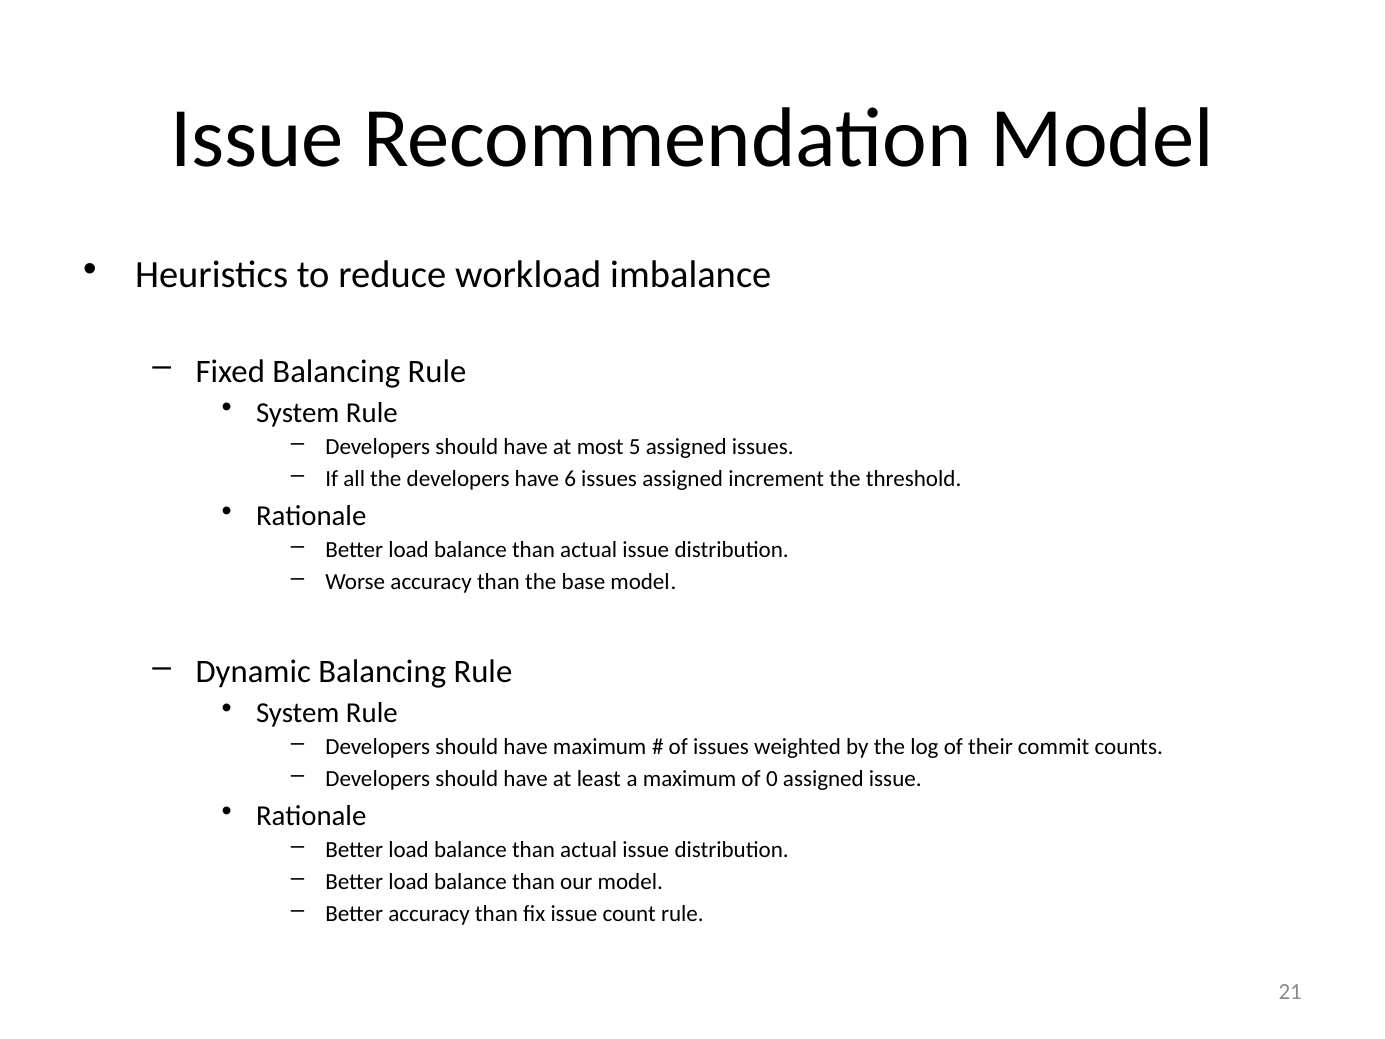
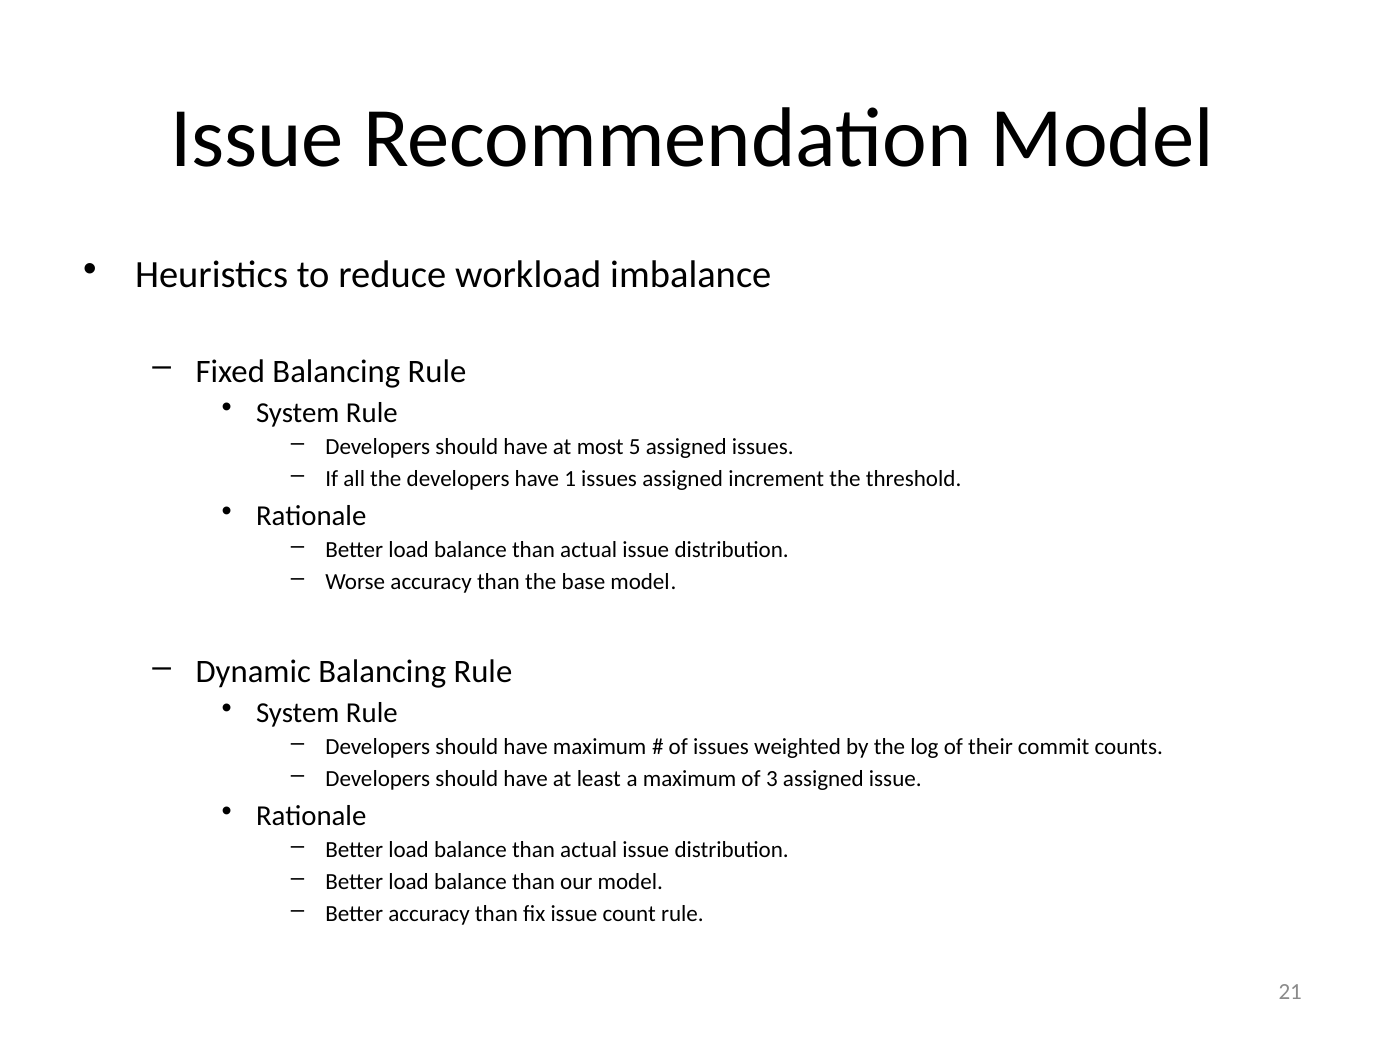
6: 6 -> 1 (570, 478)
0: 0 -> 3 (772, 779)
